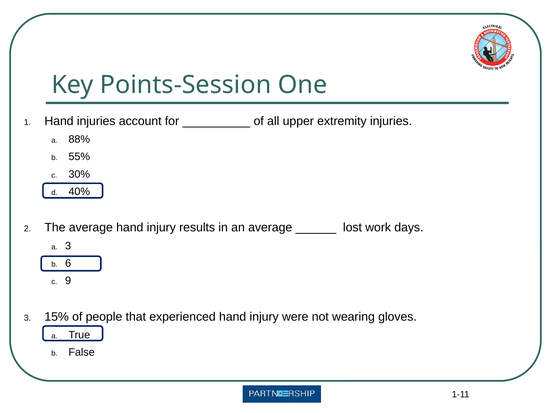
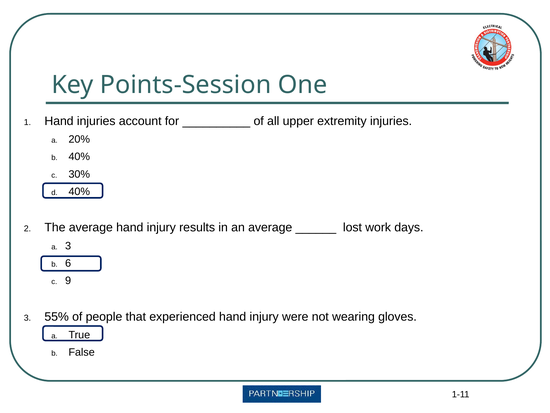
88%: 88% -> 20% (79, 139)
55%: 55% -> 40% (79, 157)
15%: 15% -> 55% (57, 316)
